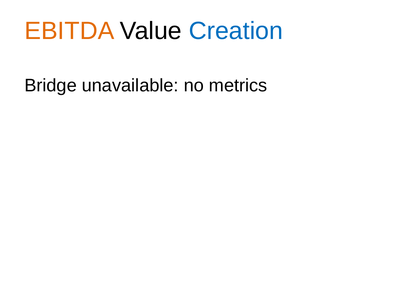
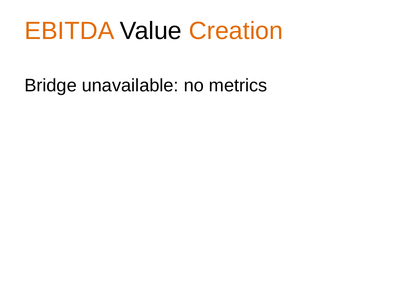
Creation colour: blue -> orange (236, 31)
